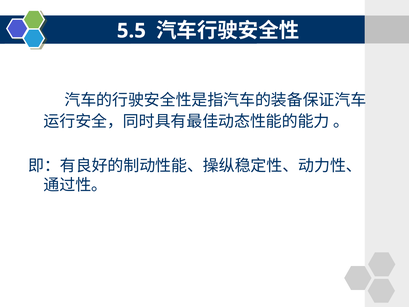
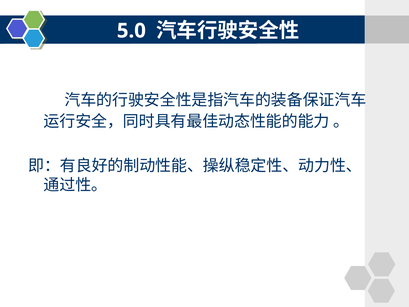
5.5: 5.5 -> 5.0 (131, 31)
